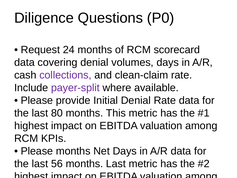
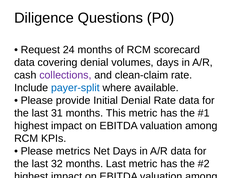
payer-split colour: purple -> blue (75, 88)
80: 80 -> 31 (57, 113)
Please months: months -> metrics (73, 151)
56: 56 -> 32 (57, 163)
